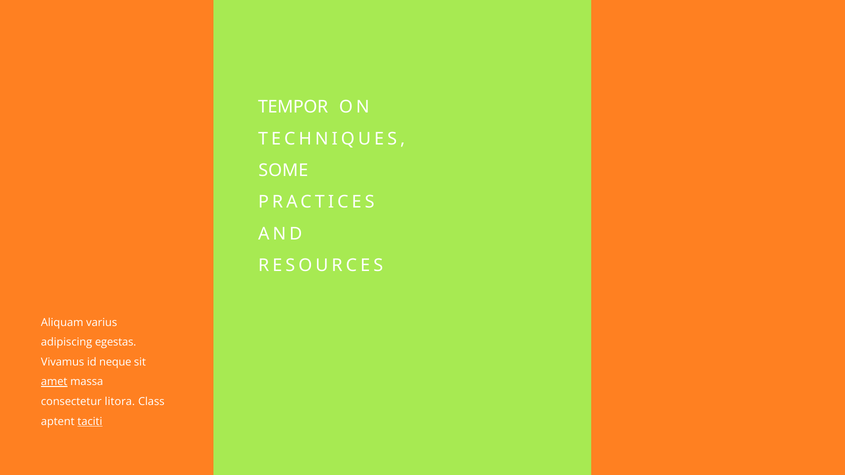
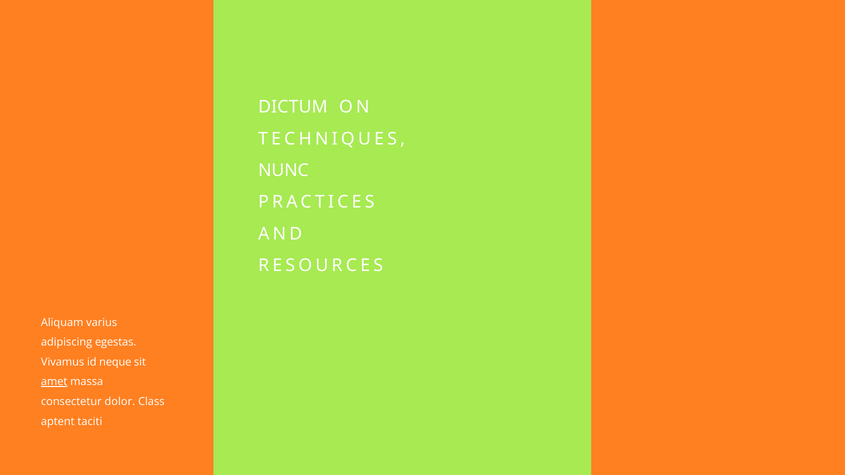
TEMPOR: TEMPOR -> DICTUM (293, 107)
SOME: SOME -> NUNC (283, 171)
litora: litora -> dolor (120, 402)
taciti underline: present -> none (90, 422)
